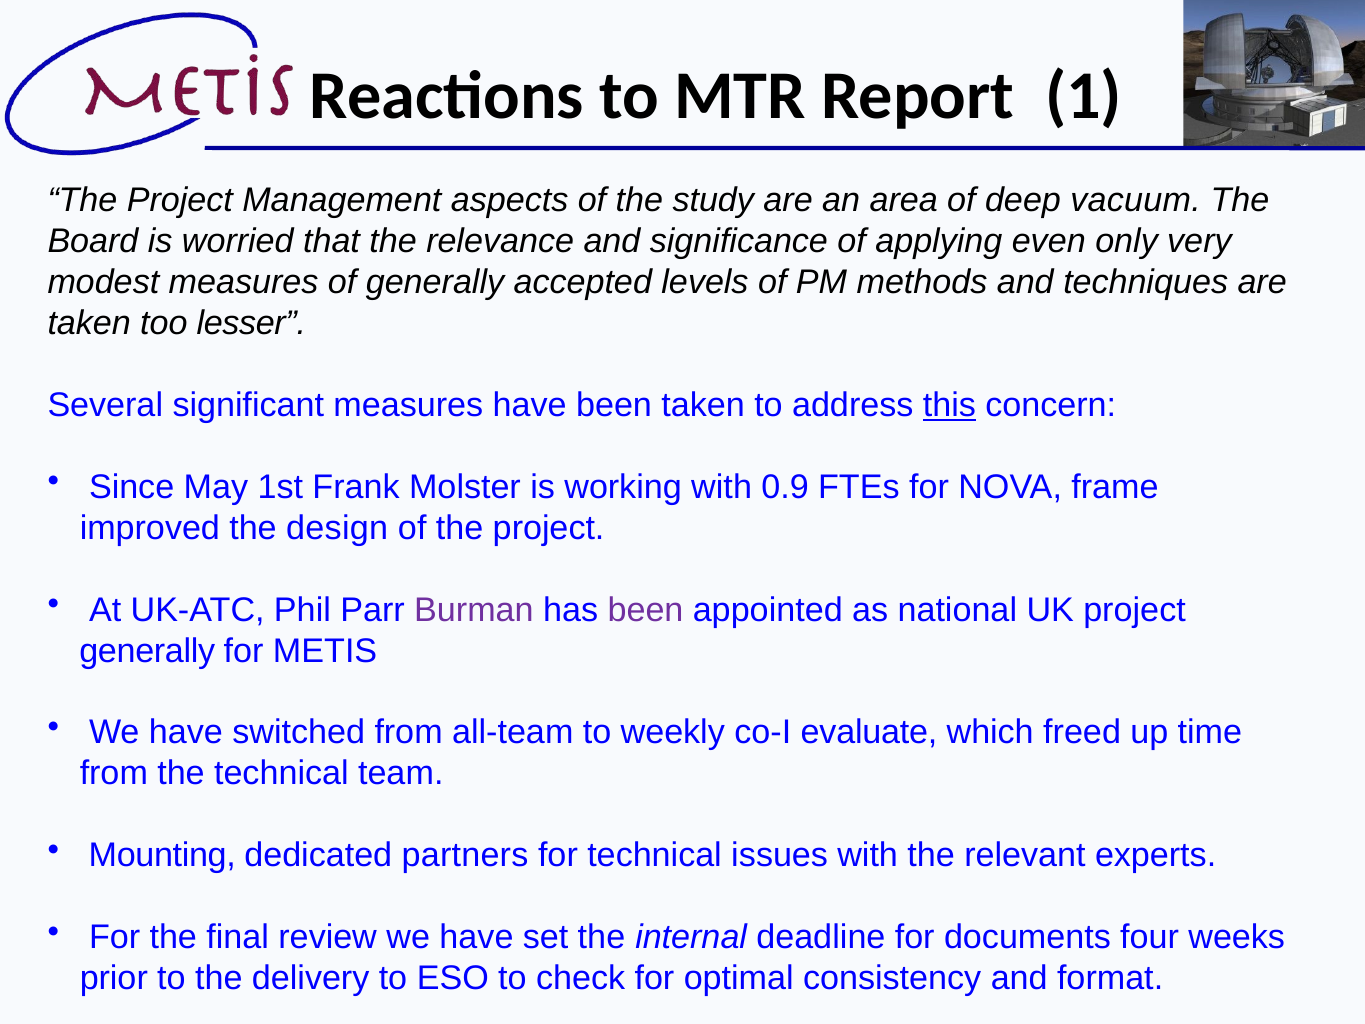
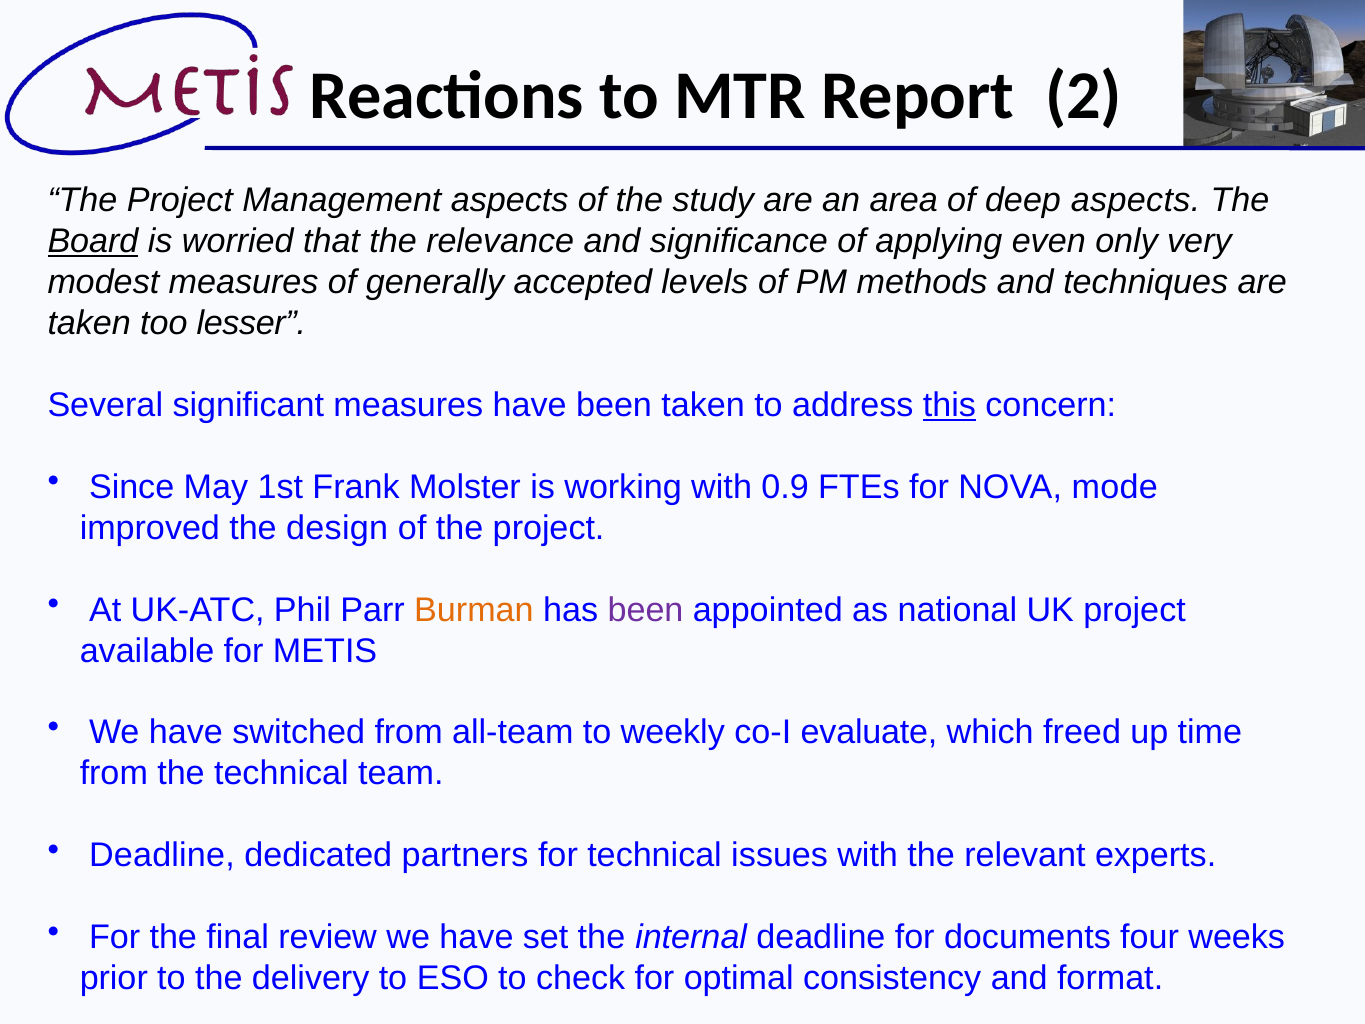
1: 1 -> 2 (1084, 96)
deep vacuum: vacuum -> aspects (1136, 200)
Board underline: none -> present (93, 241)
frame: frame -> mode (1115, 487)
Burman colour: purple -> orange (474, 610)
generally: generally -> available (147, 651)
Mounting: Mounting -> Deadline (162, 855)
